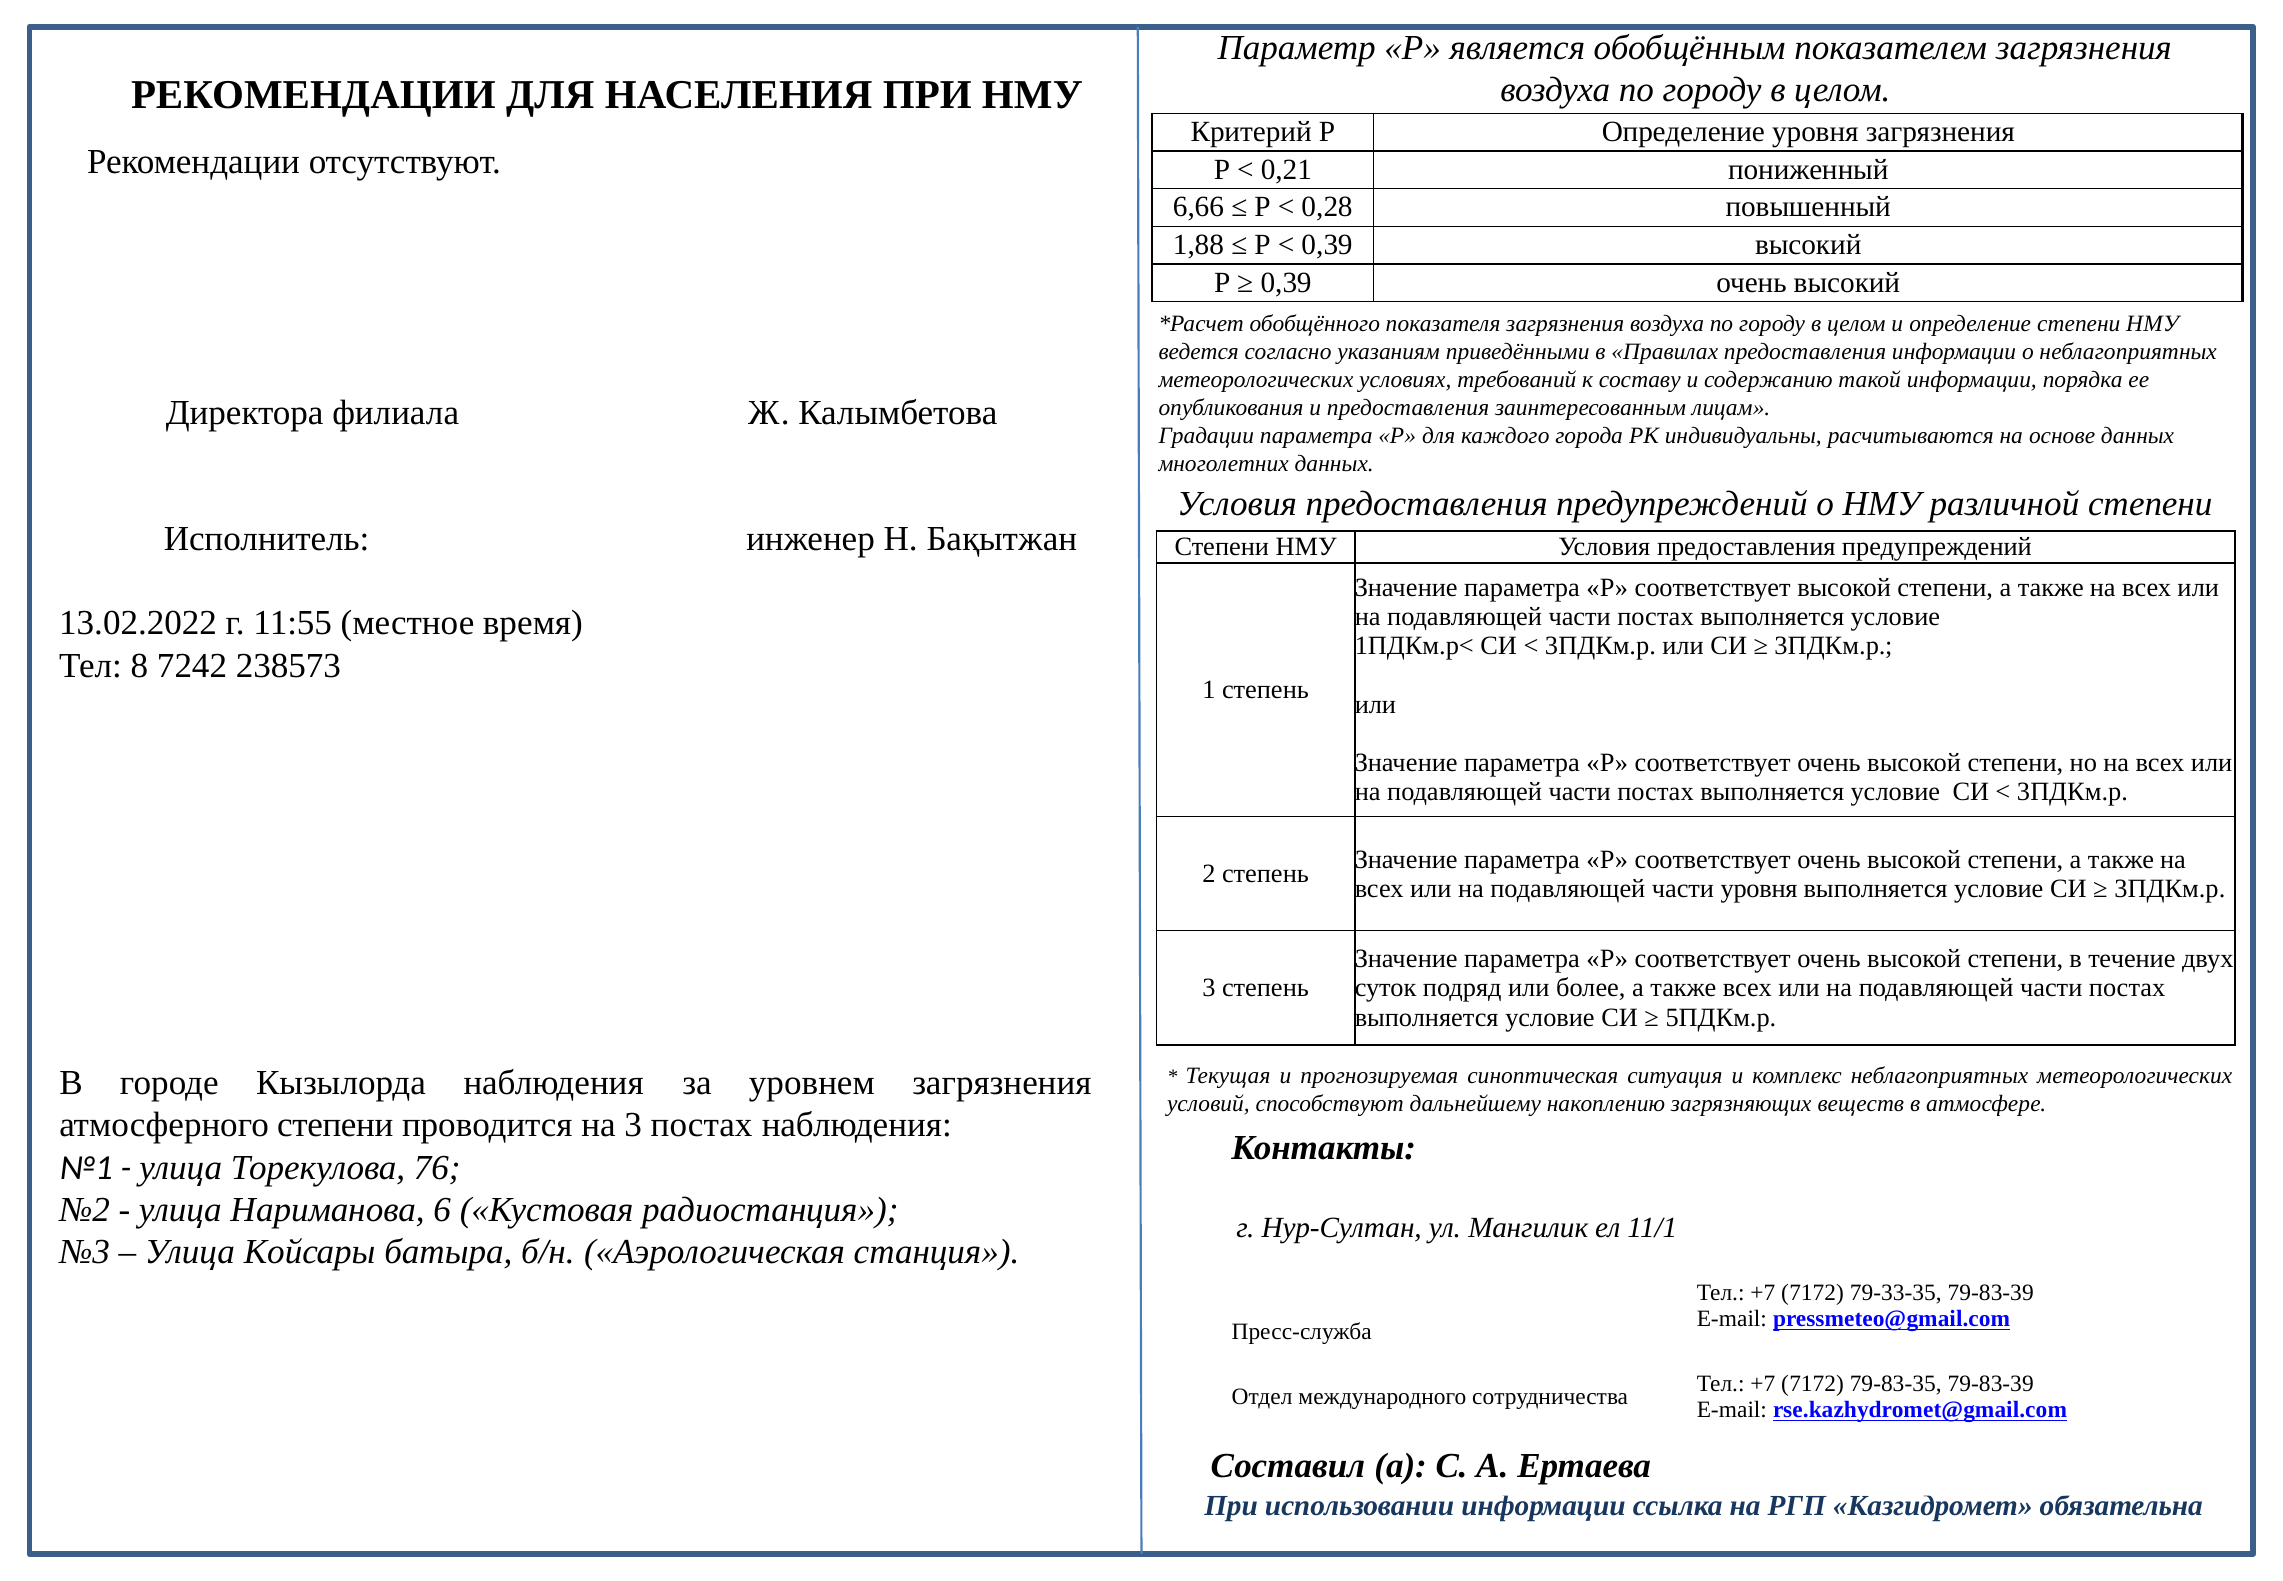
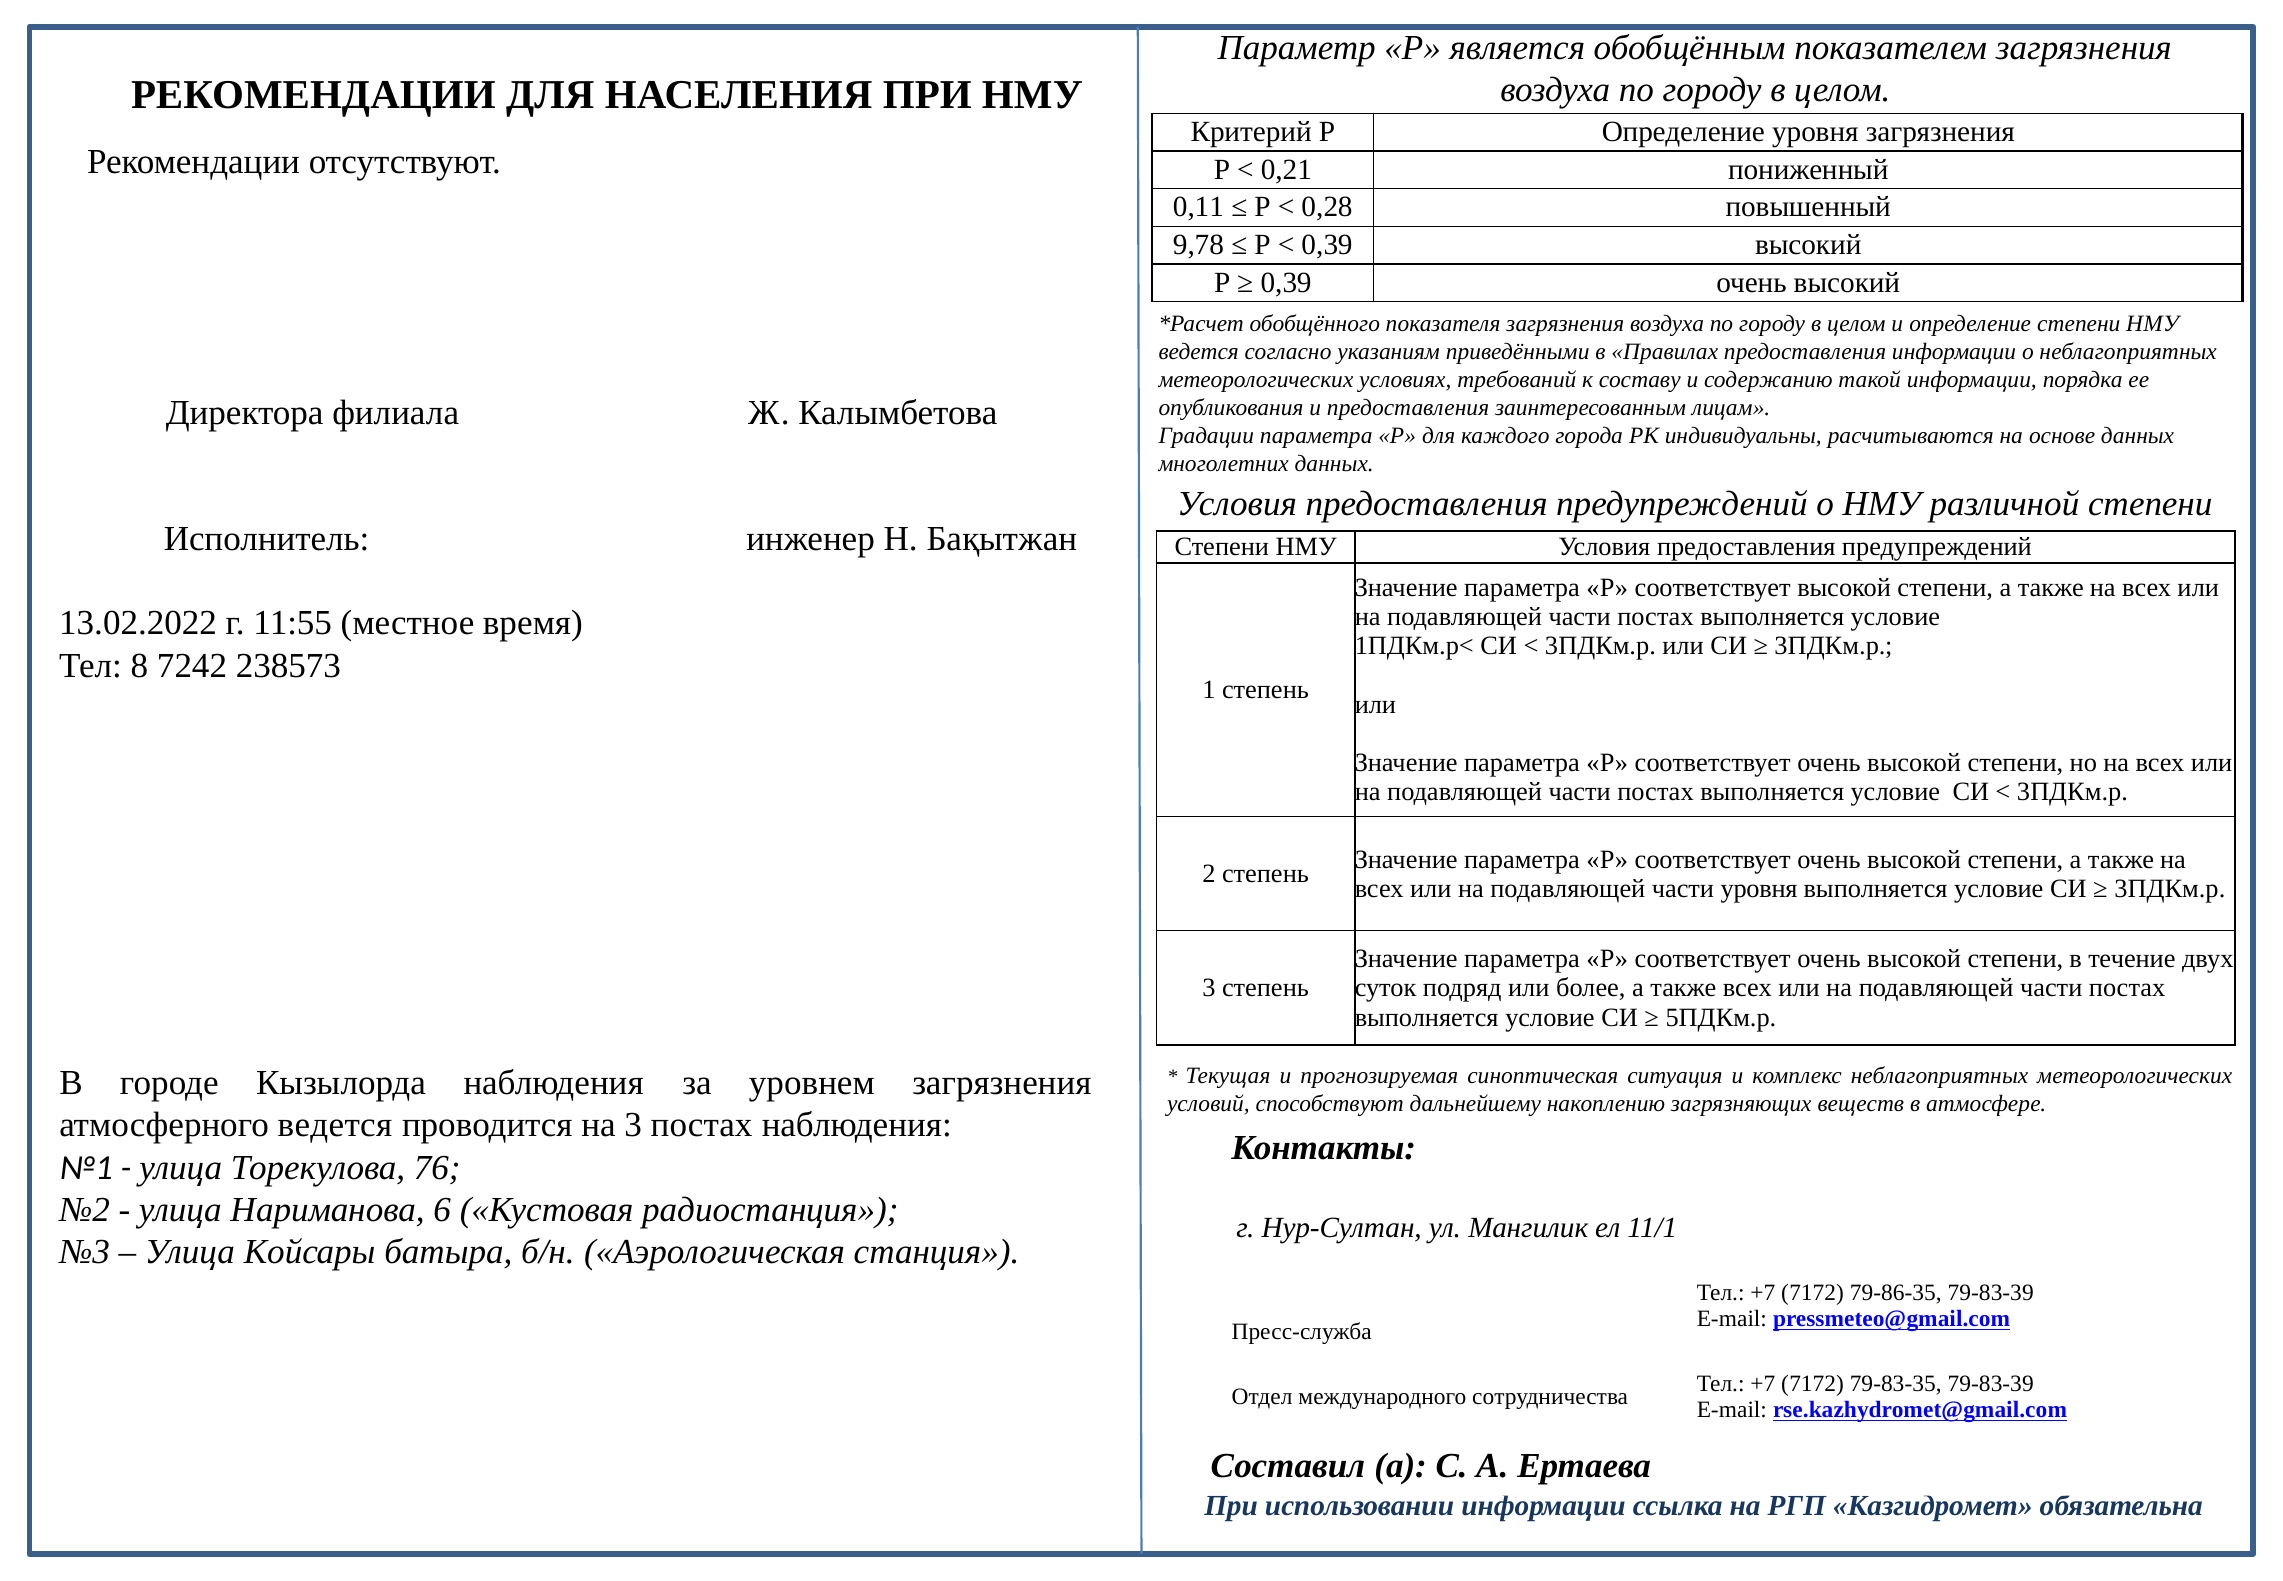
6,66: 6,66 -> 0,11 (1198, 207)
1,88: 1,88 -> 9,78 (1198, 245)
атмосферного степени: степени -> ведется (335, 1125)
79-33-35: 79-33-35 -> 79-86-35 (1896, 1292)
